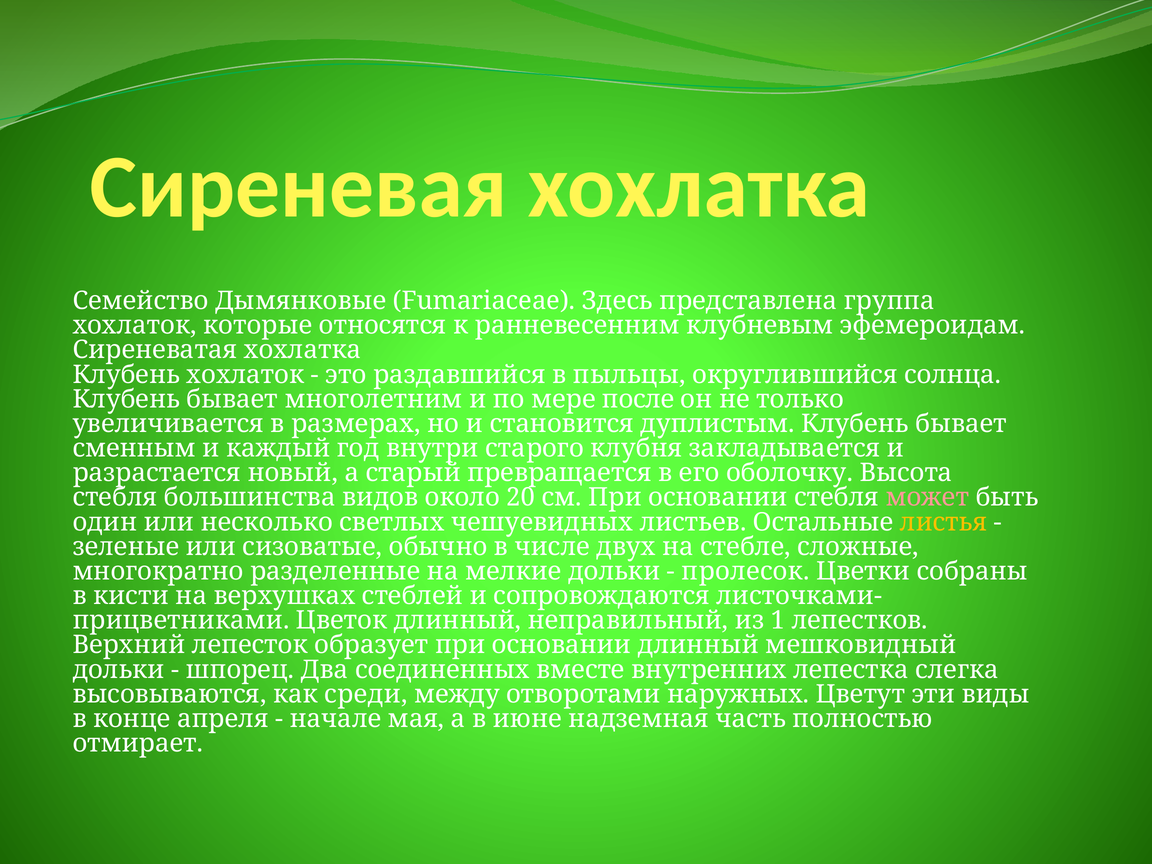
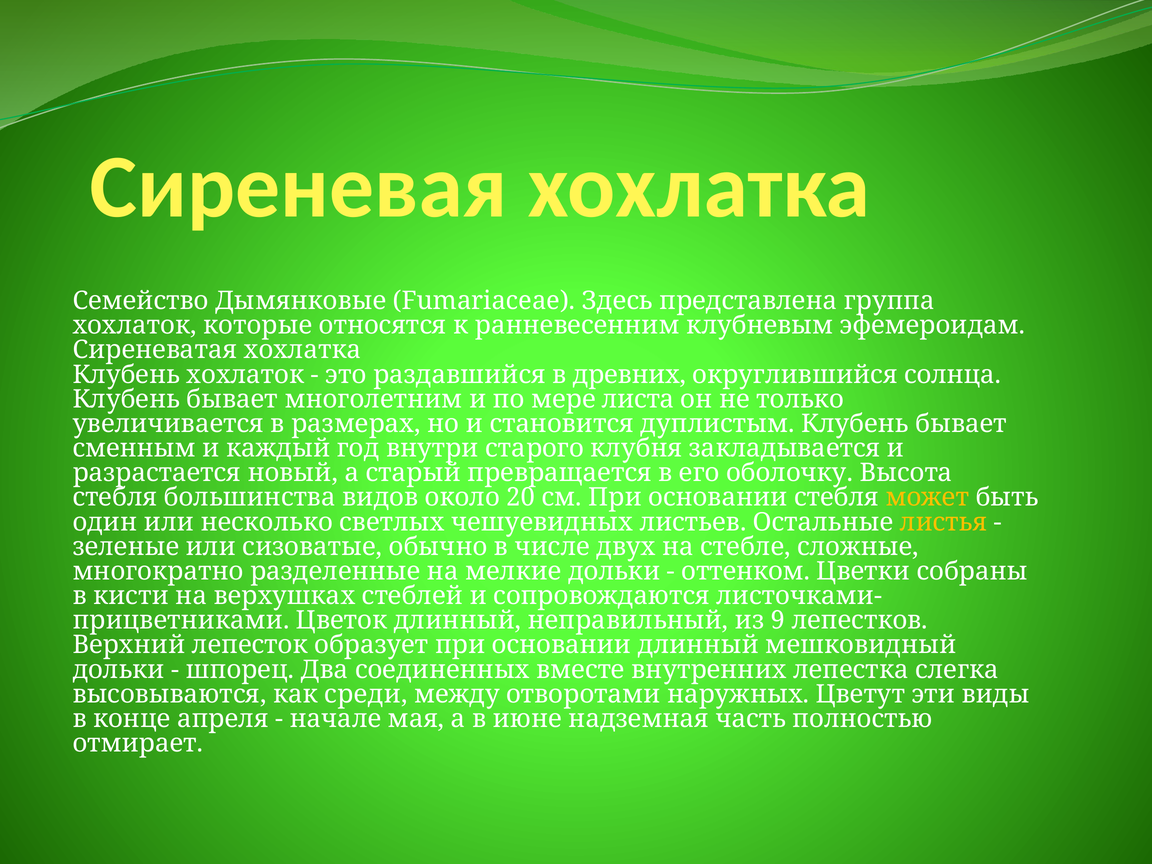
пыльцы: пыльцы -> древних (630, 375)
после: после -> листа (638, 399)
может colour: pink -> yellow (927, 497)
пролесок: пролесок -> оттенком (746, 571)
1: 1 -> 9 (778, 620)
